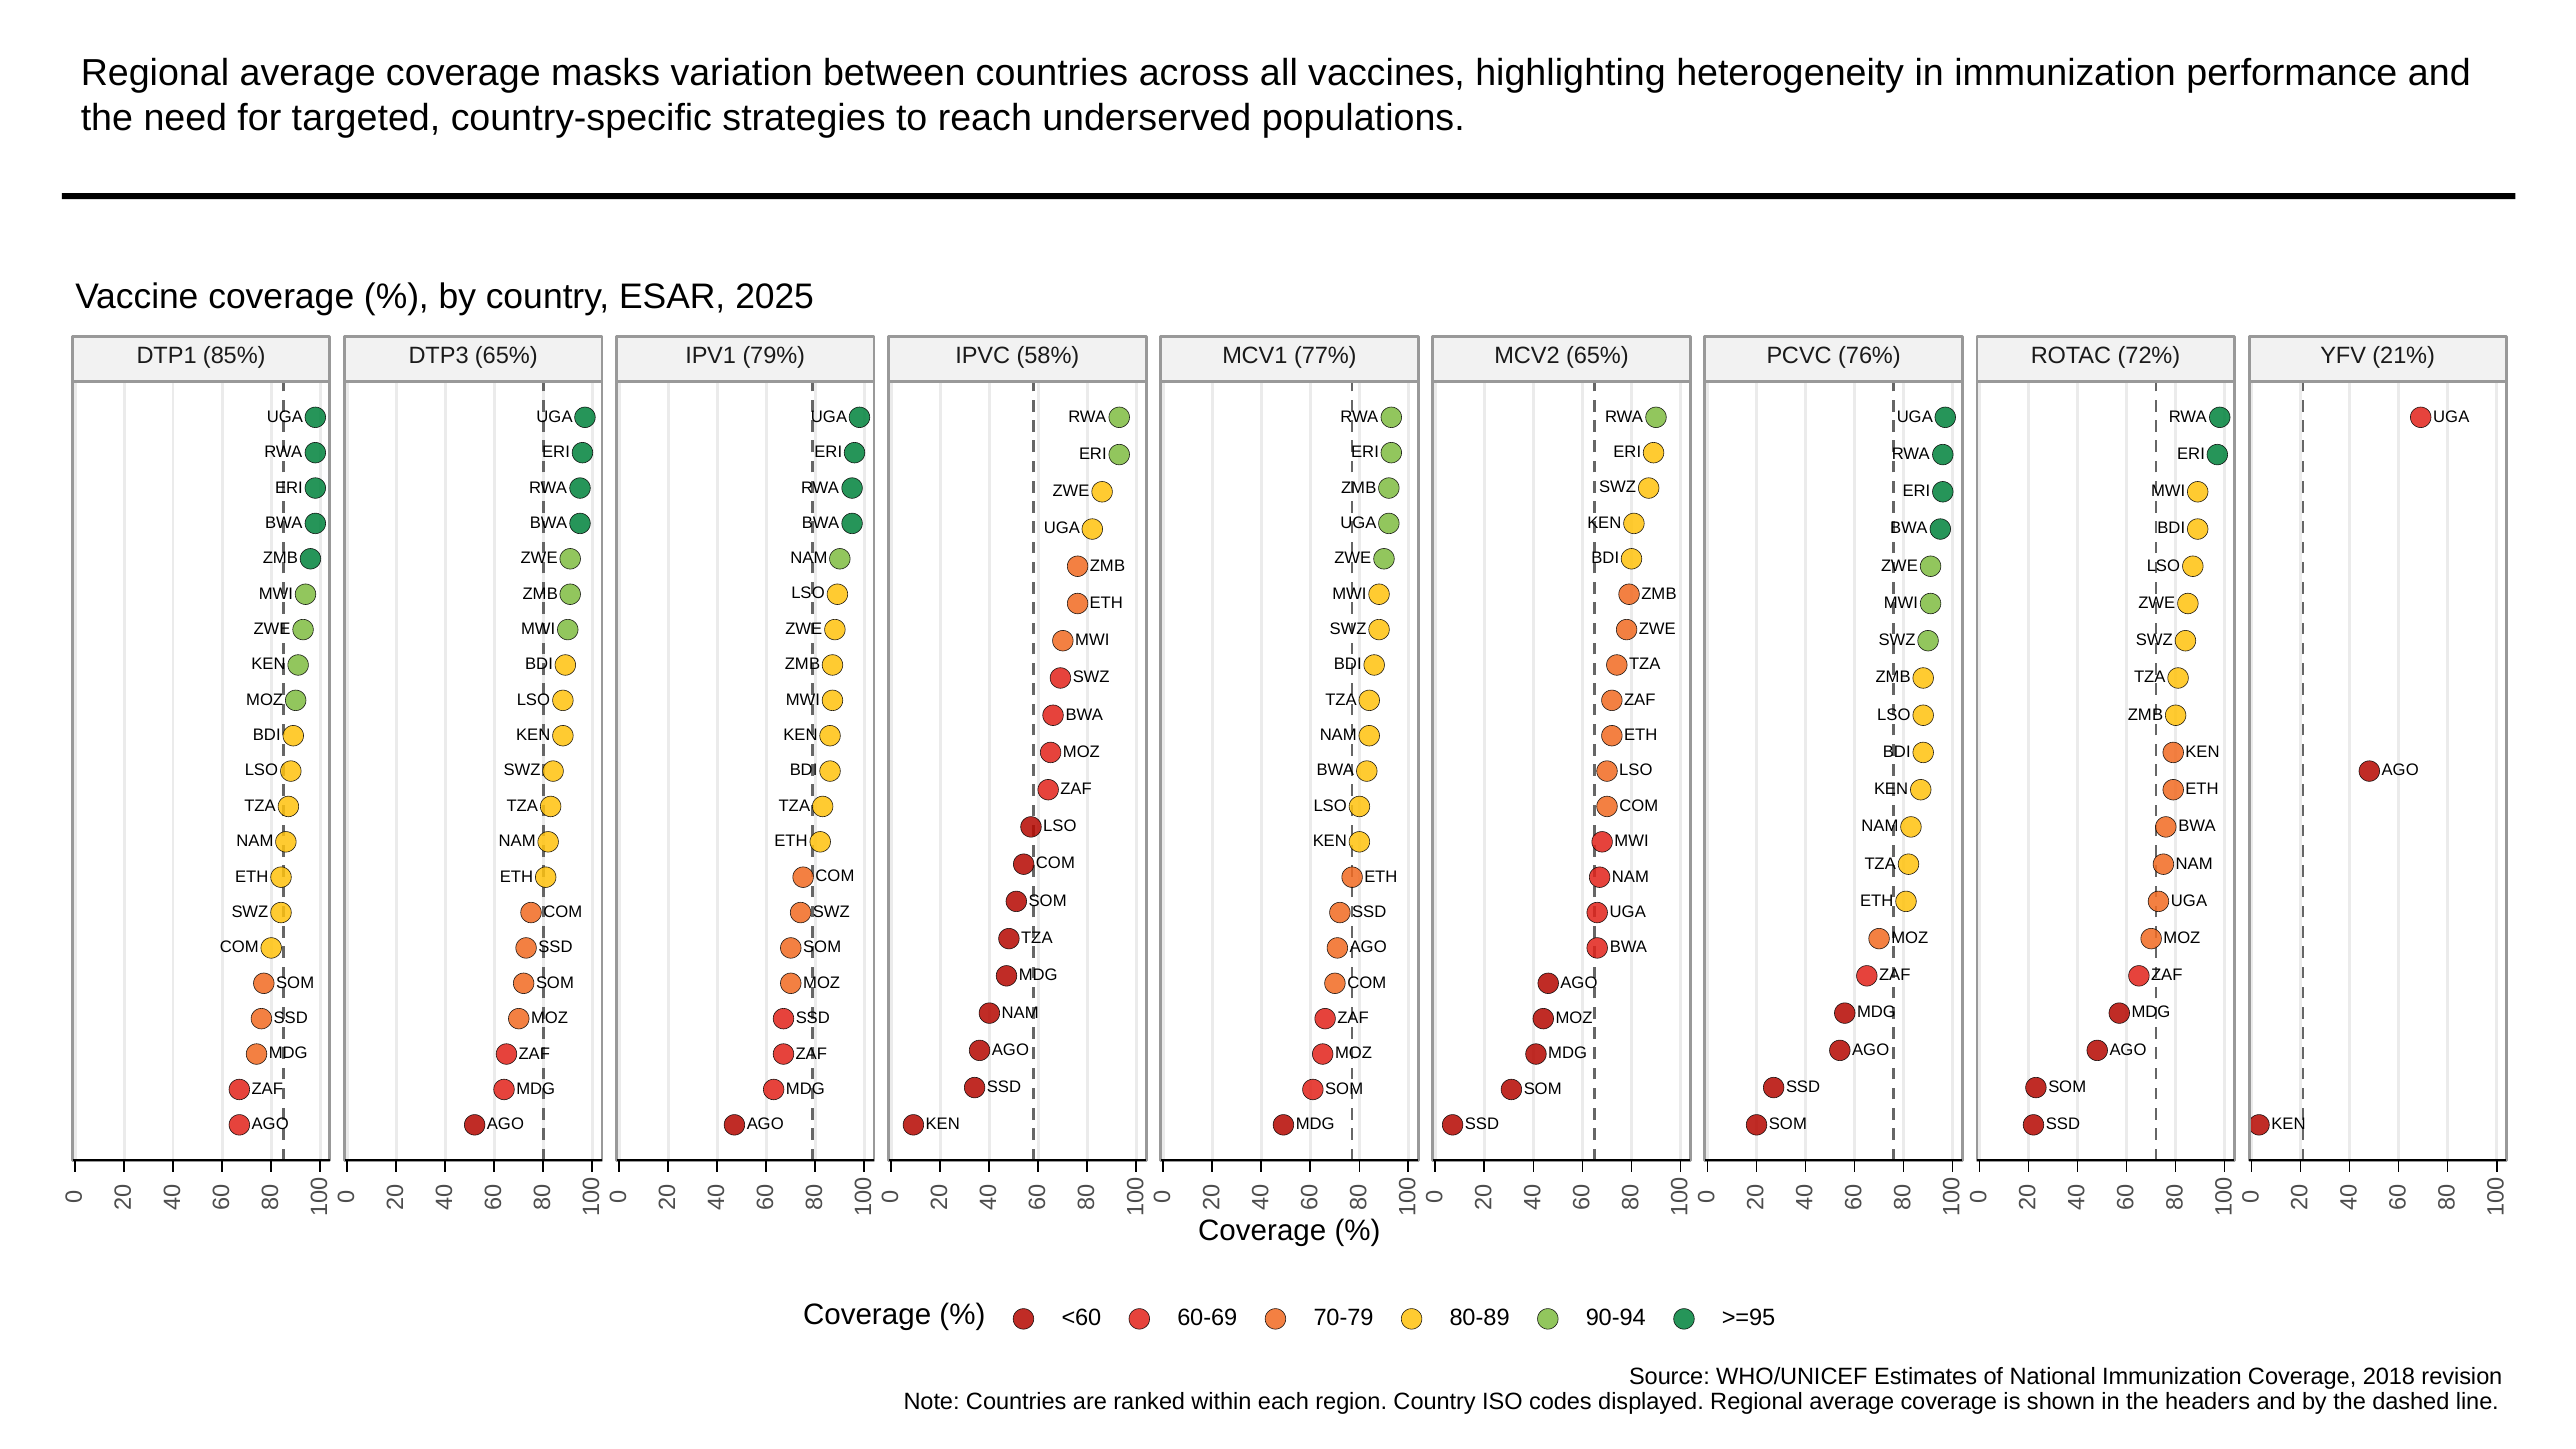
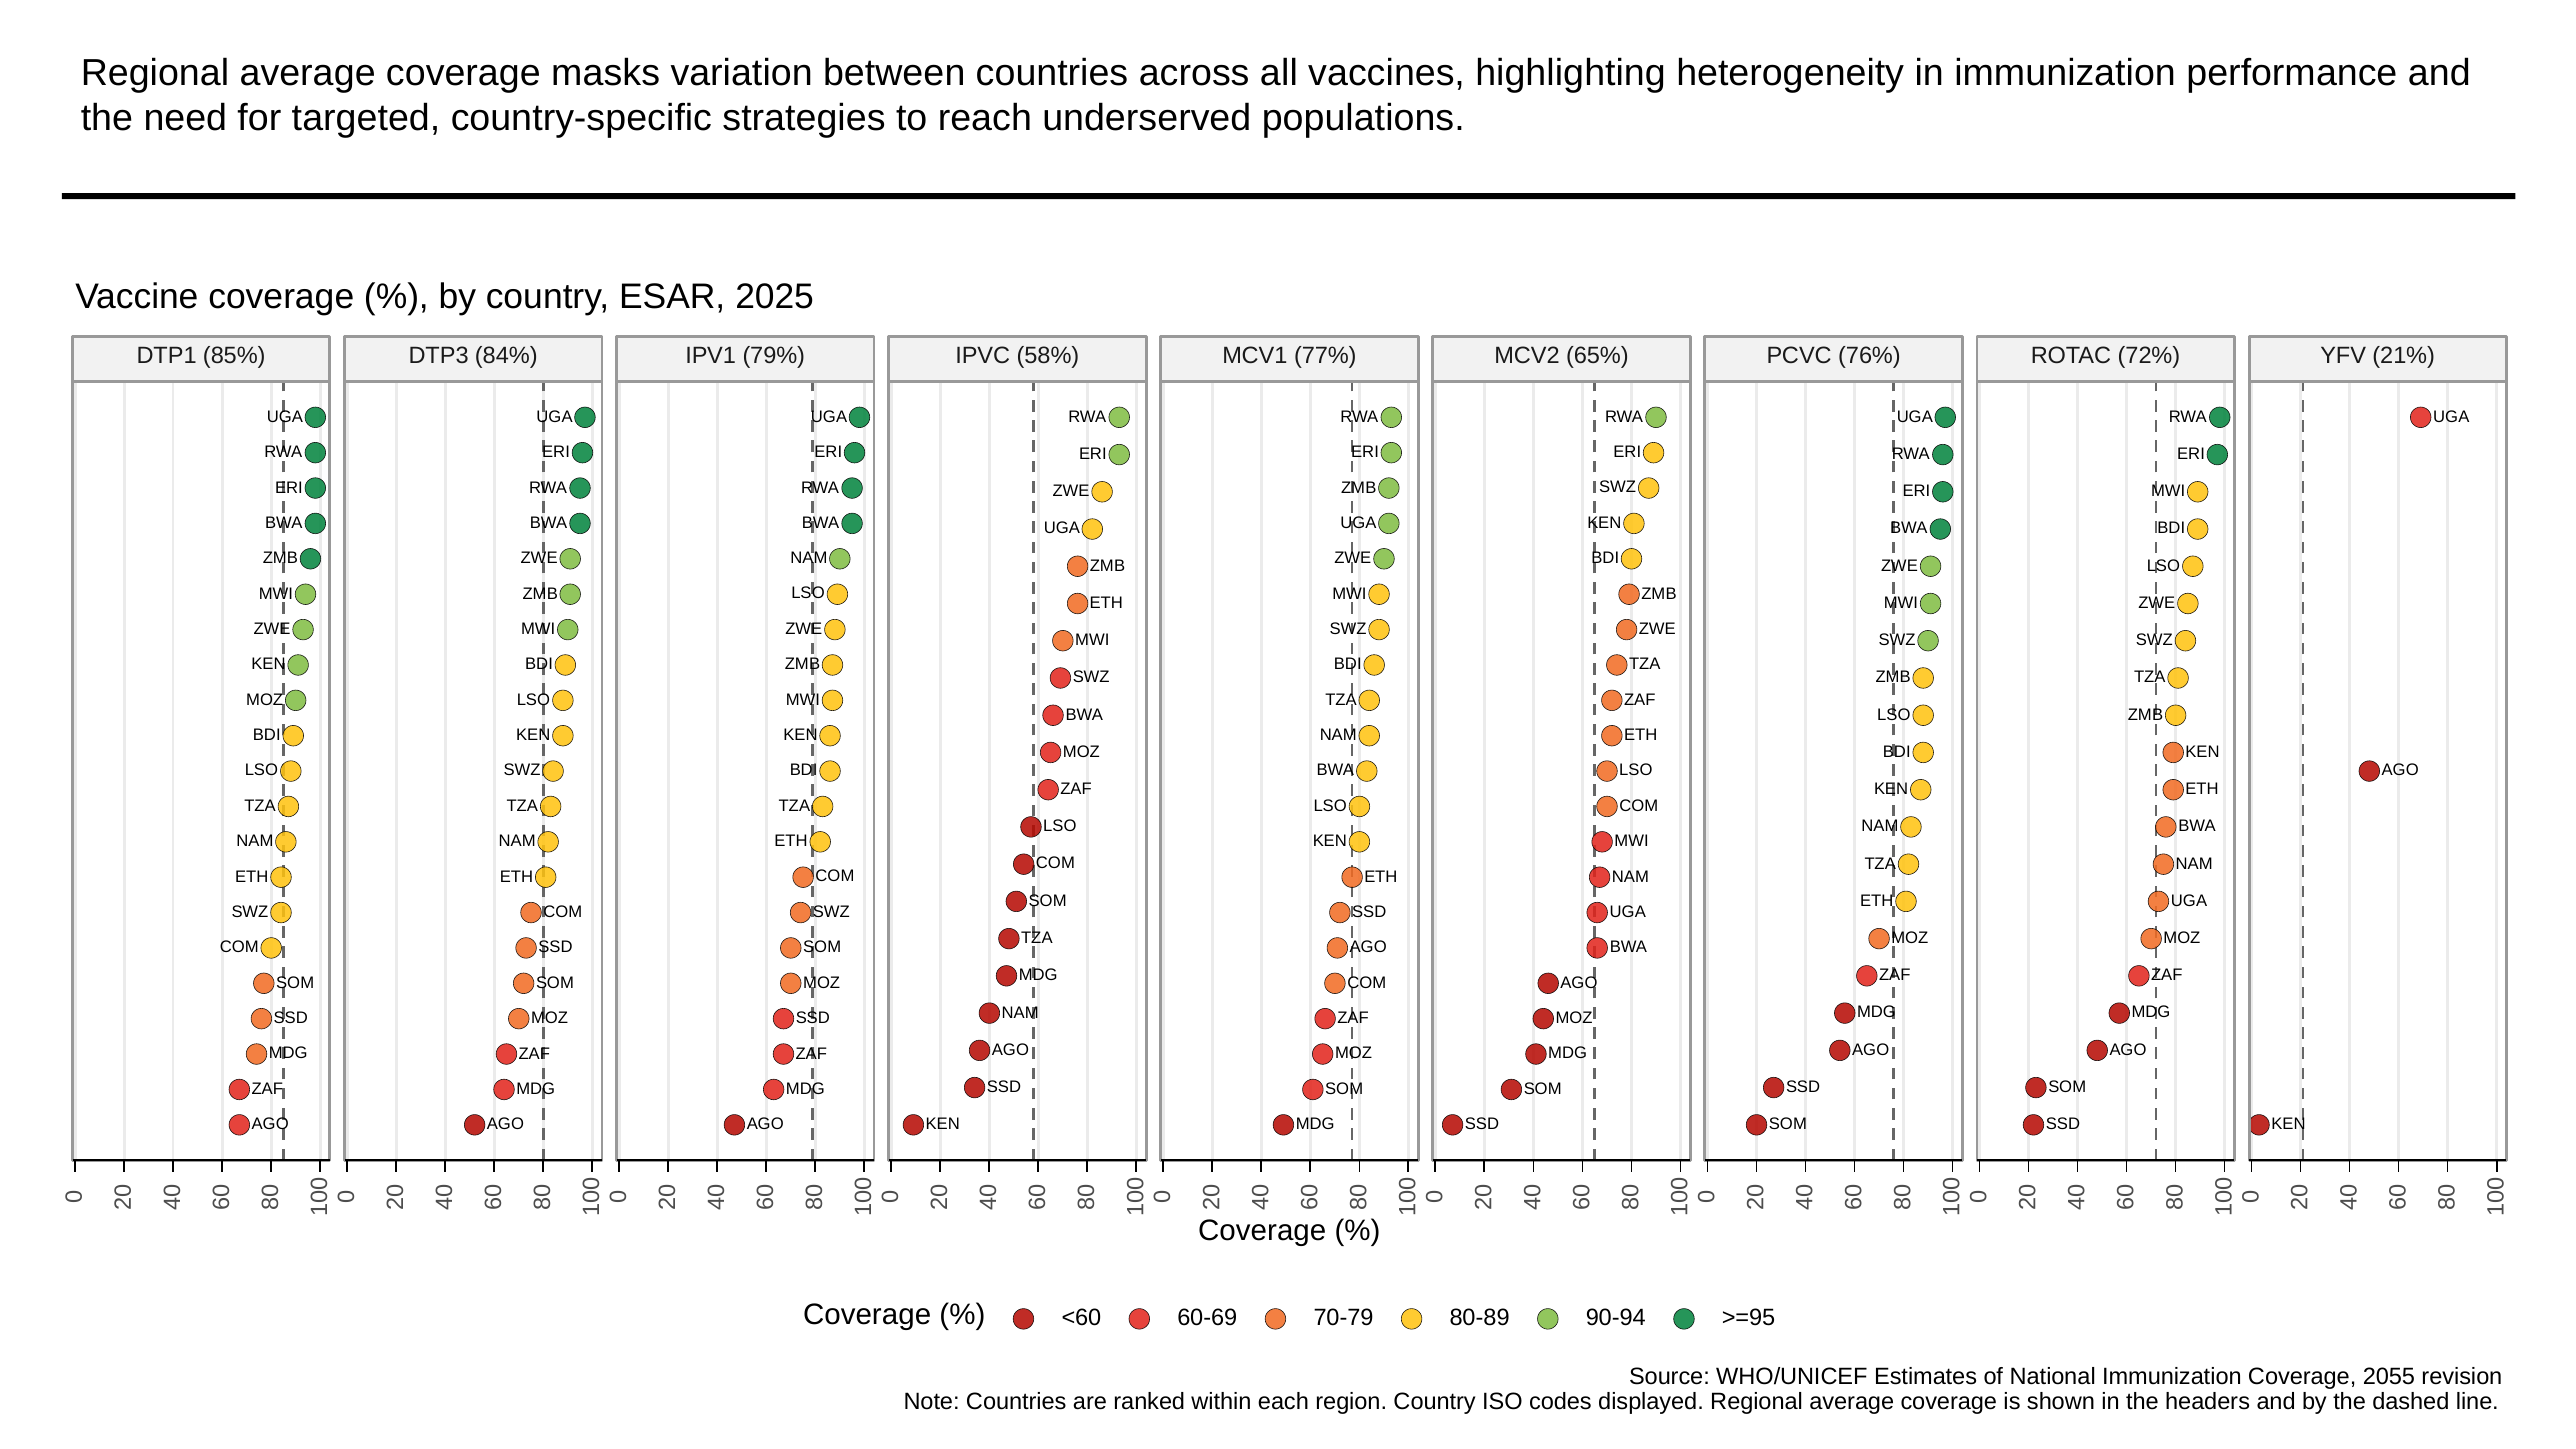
DTP3 65%: 65% -> 84% (506, 356)
2018: 2018 -> 2055 (2389, 1376)
